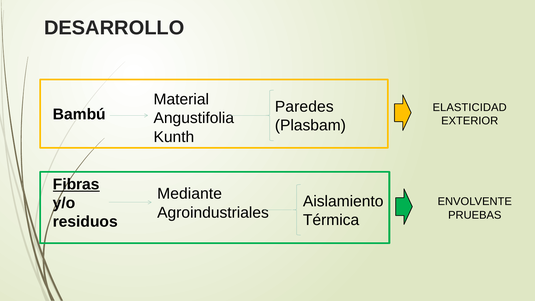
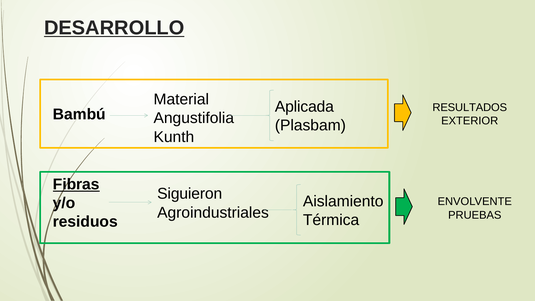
DESARROLLO underline: none -> present (114, 28)
Paredes: Paredes -> Aplicada (304, 107)
ELASTICIDAD: ELASTICIDAD -> RESULTADOS (470, 107)
Mediante: Mediante -> Siguieron (190, 194)
